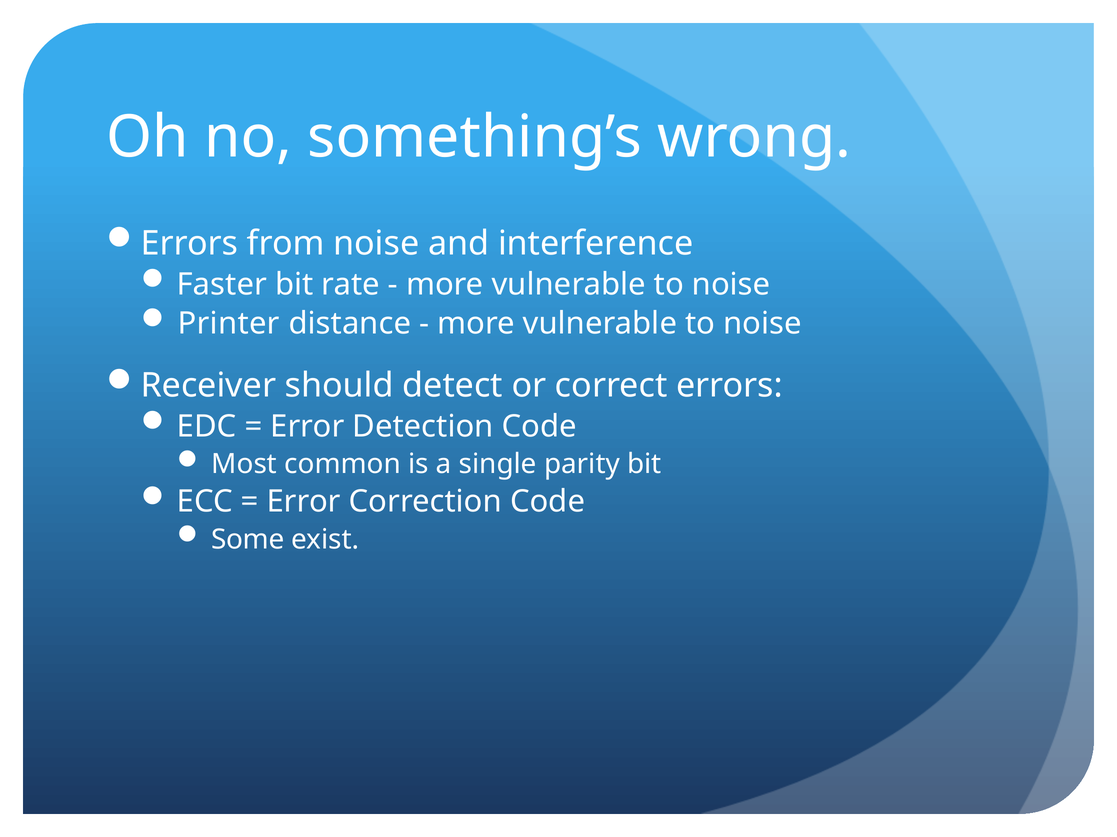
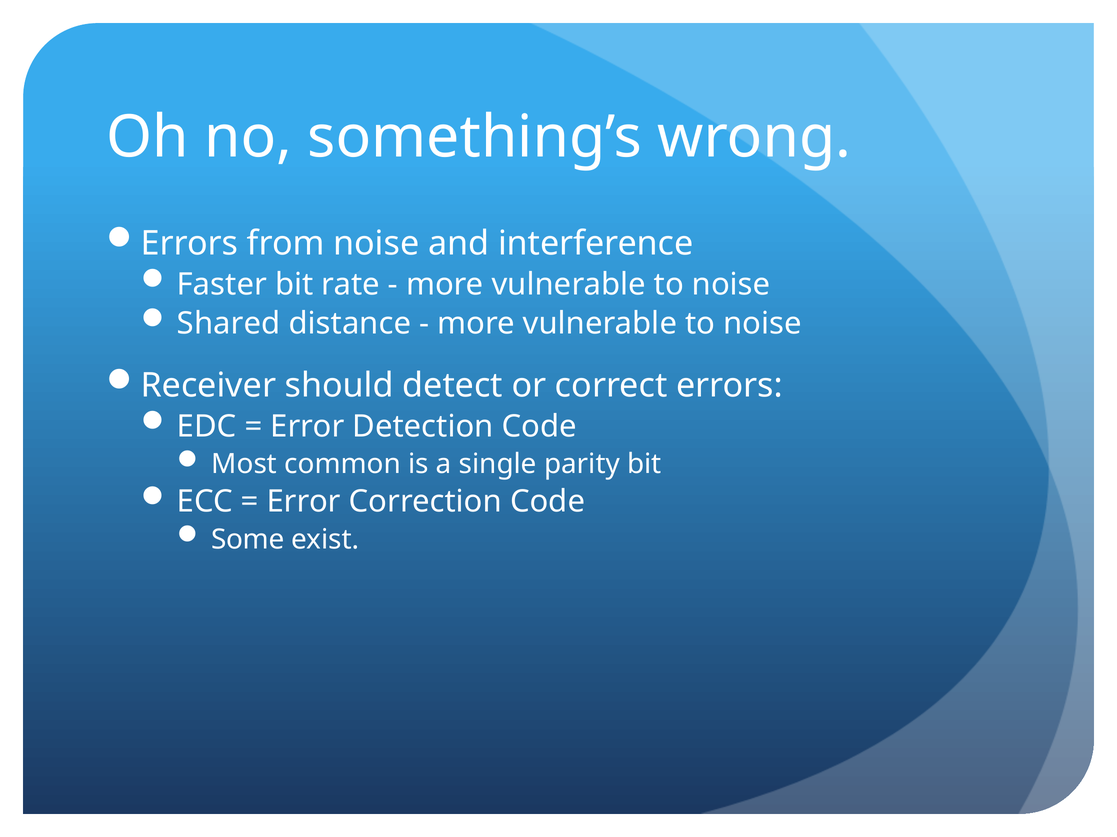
Printer: Printer -> Shared (229, 324)
